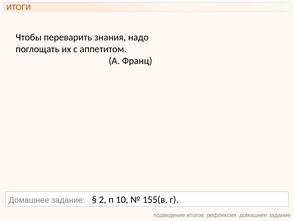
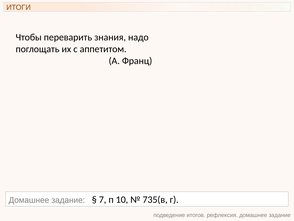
2: 2 -> 7 (103, 199)
155(в: 155(в -> 735(в (155, 199)
